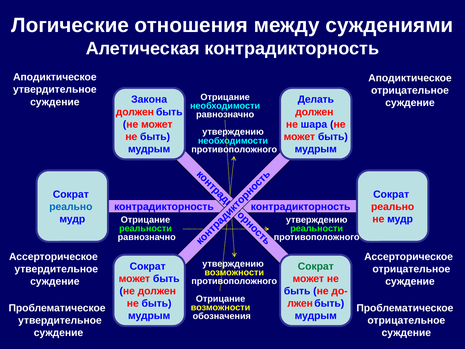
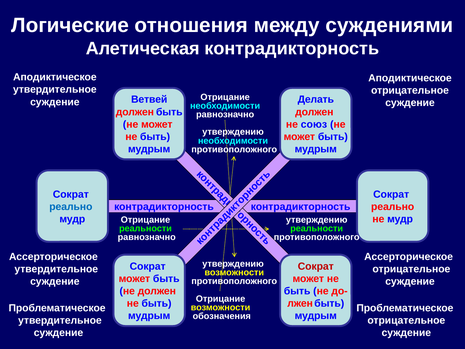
Закона: Закона -> Ветвей (149, 99)
шара: шара -> союз (314, 124)
Сократ colour: green -> red (316, 266)
